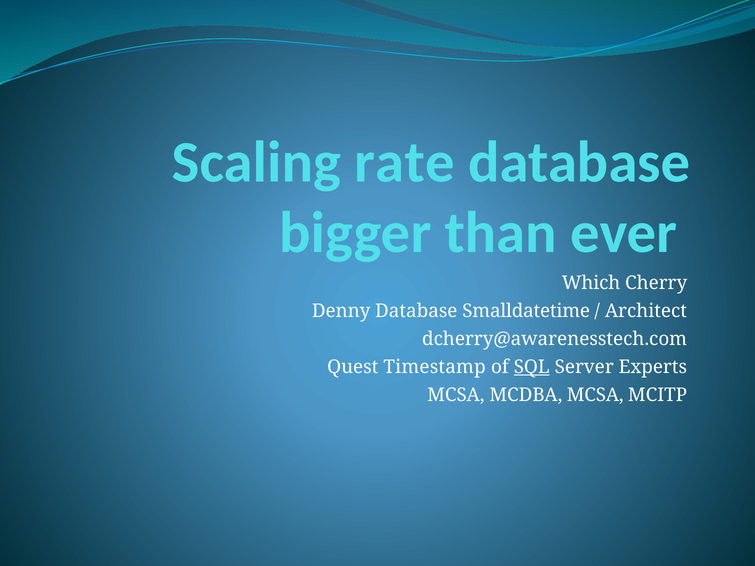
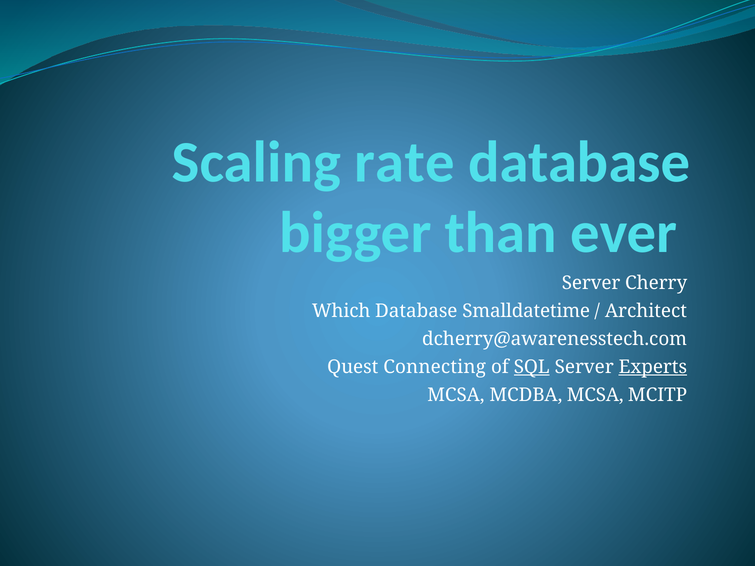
Which: Which -> Server (591, 283)
Denny: Denny -> Which (341, 311)
Timestamp: Timestamp -> Connecting (435, 367)
Experts underline: none -> present (653, 367)
